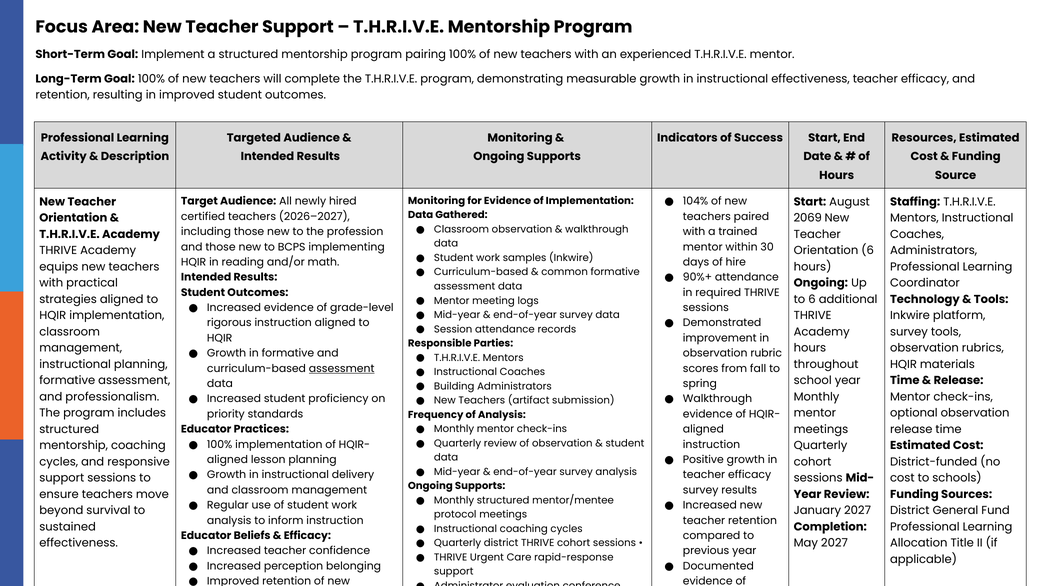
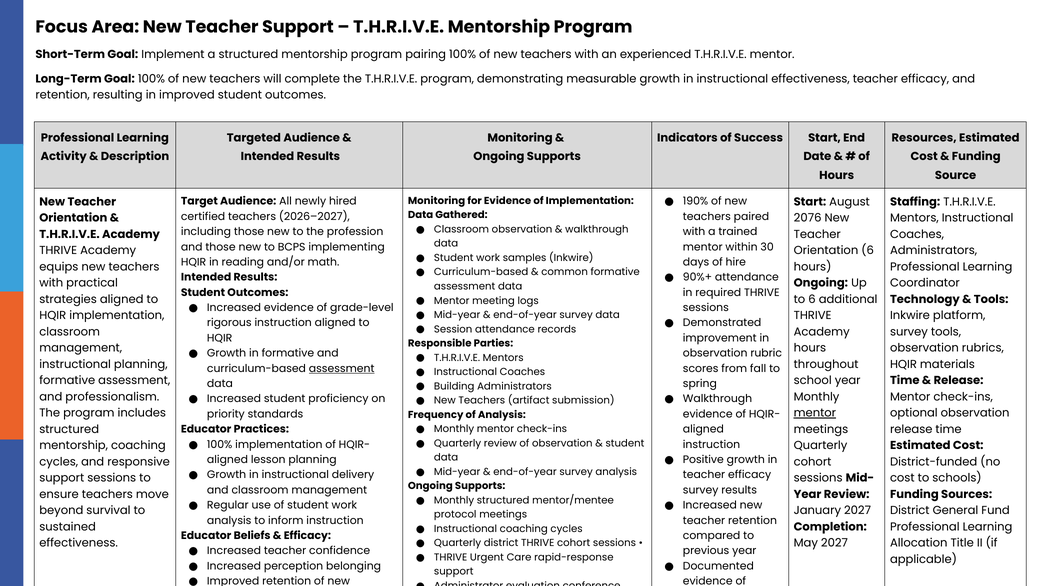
104%: 104% -> 190% (696, 202)
2069: 2069 -> 2076 (808, 218)
mentor underline: none -> present (815, 414)
